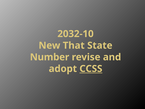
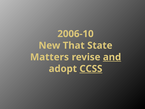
2032-10: 2032-10 -> 2006-10 (76, 34)
Number: Number -> Matters (49, 57)
and underline: none -> present (112, 57)
